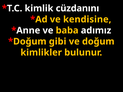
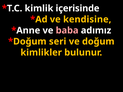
cüzdanını: cüzdanını -> içerisinde (77, 8)
baba colour: yellow -> pink (67, 30)
gibi: gibi -> seri (58, 42)
